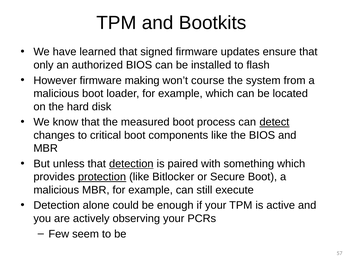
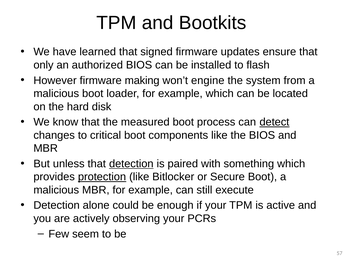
course: course -> engine (208, 80)
